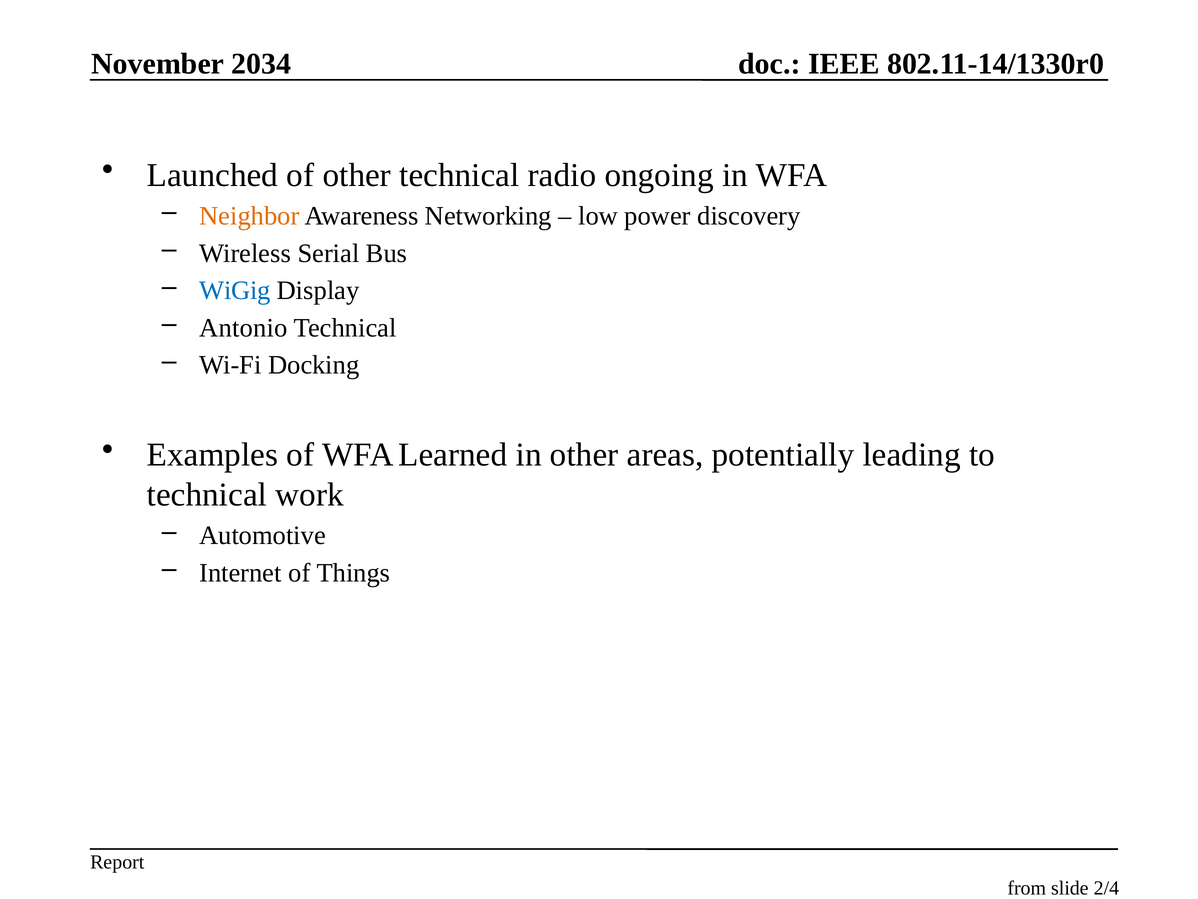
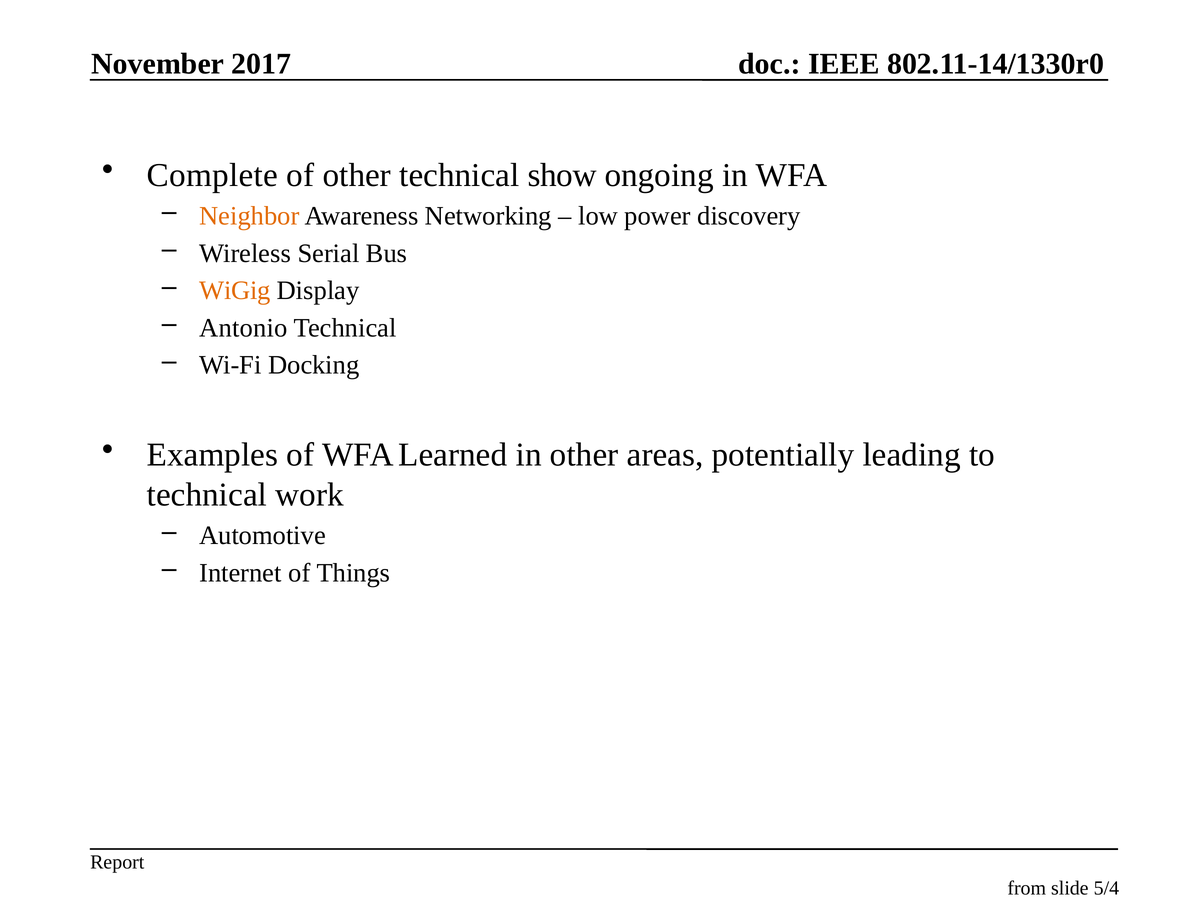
2034: 2034 -> 2017 (261, 64)
Launched: Launched -> Complete (212, 175)
radio: radio -> show (562, 175)
WiGig colour: blue -> orange (235, 290)
2/4: 2/4 -> 5/4 (1106, 888)
